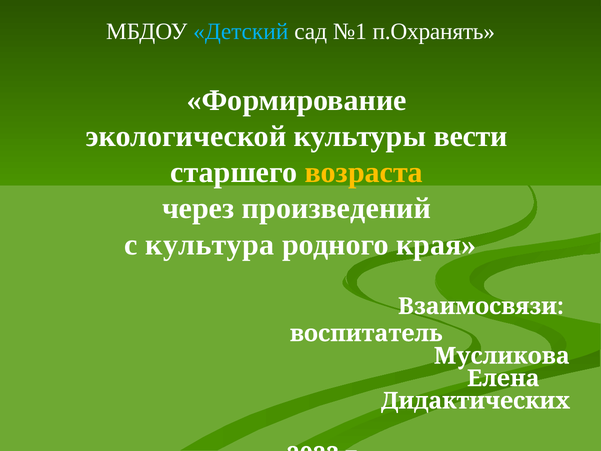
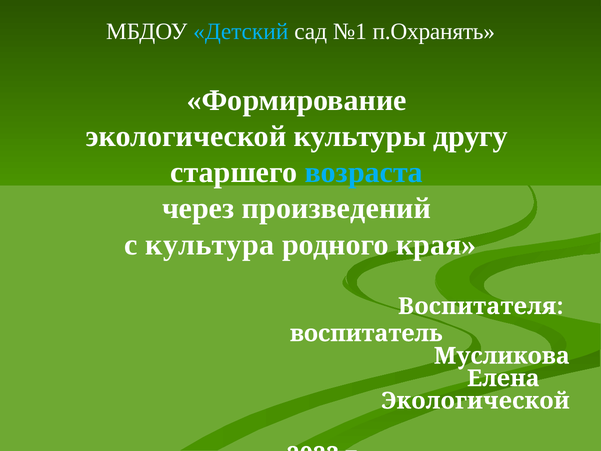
вести: вести -> другу (471, 136)
возраста colour: yellow -> light blue (364, 172)
Взаимосвязи: Взаимосвязи -> Воспитателя (481, 306)
Дидактических: Дидактических -> Экологической (475, 401)
